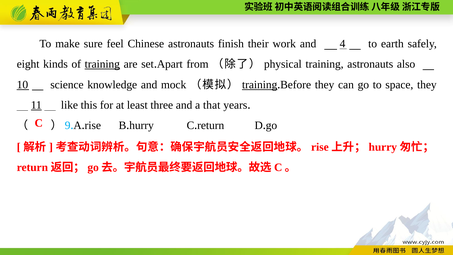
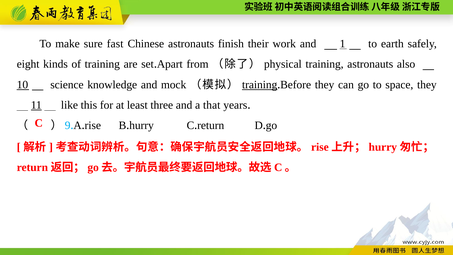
feel: feel -> fast (115, 44)
4: 4 -> 1 (343, 44)
training underline: present -> none (102, 64)
